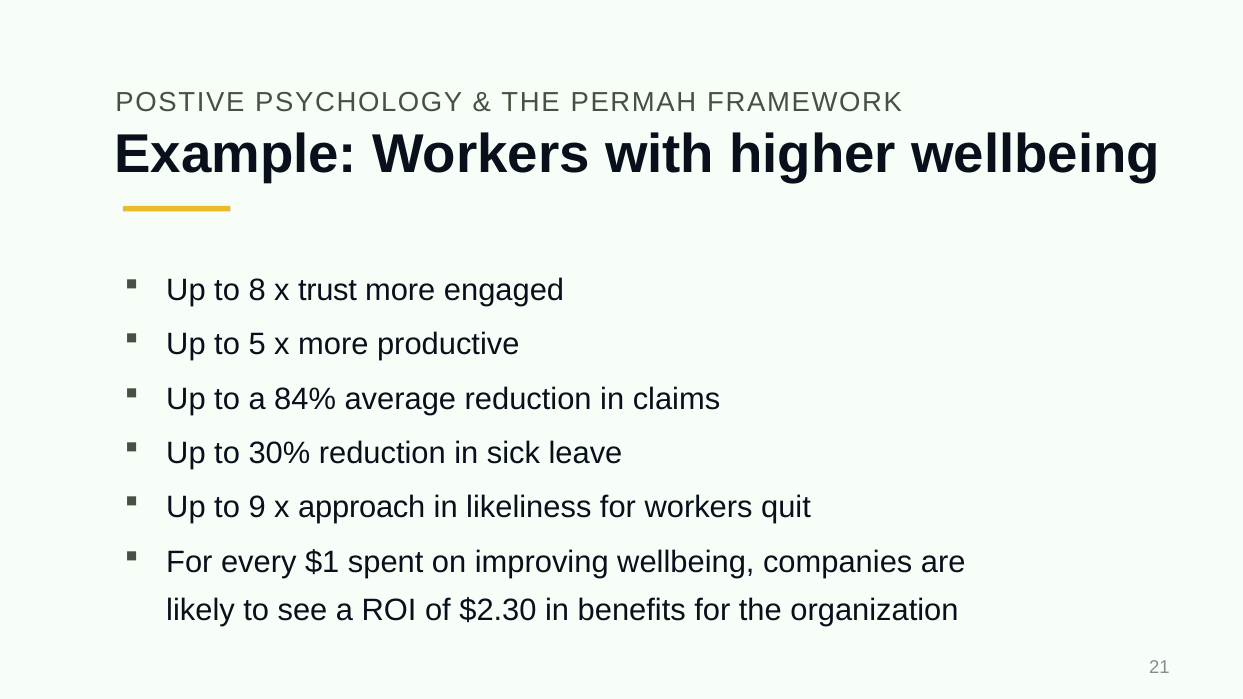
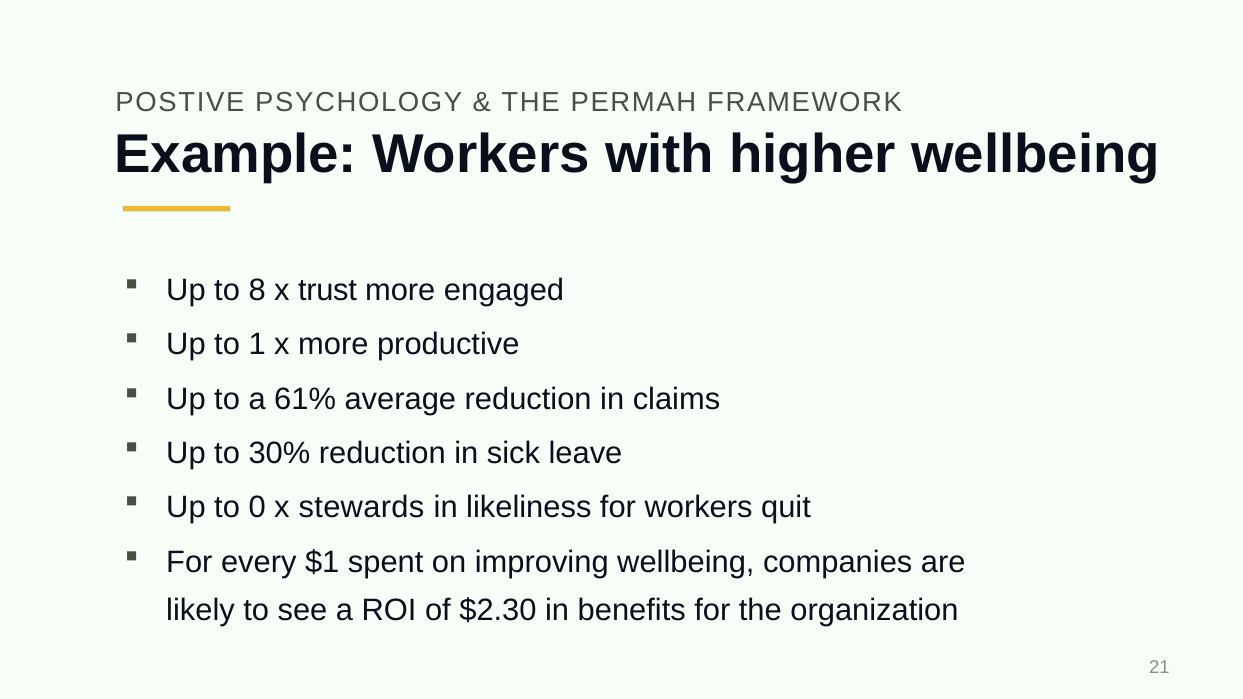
5: 5 -> 1 (257, 345)
84%: 84% -> 61% (305, 399)
9: 9 -> 0 (257, 508)
approach: approach -> stewards (361, 508)
